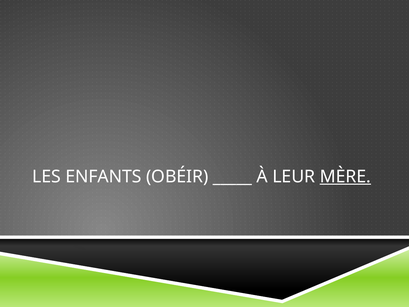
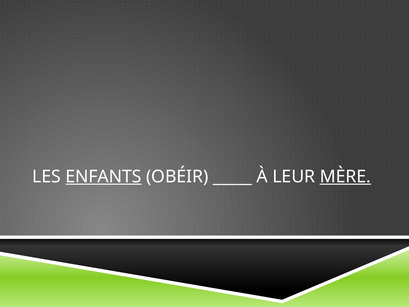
ENFANTS underline: none -> present (104, 176)
